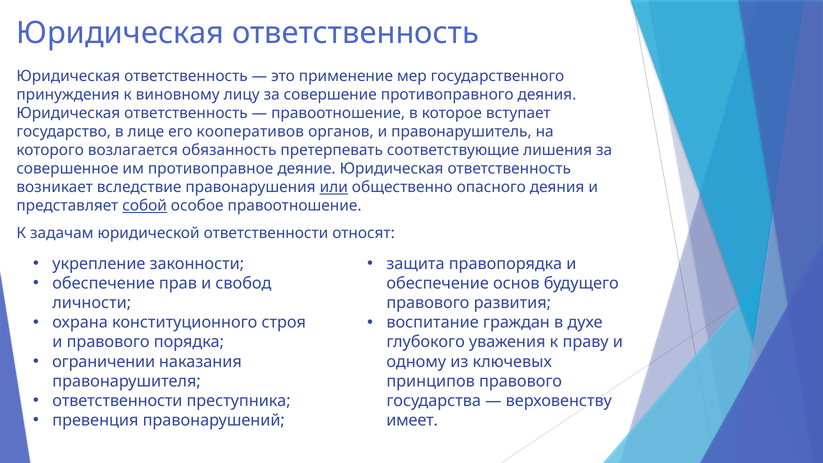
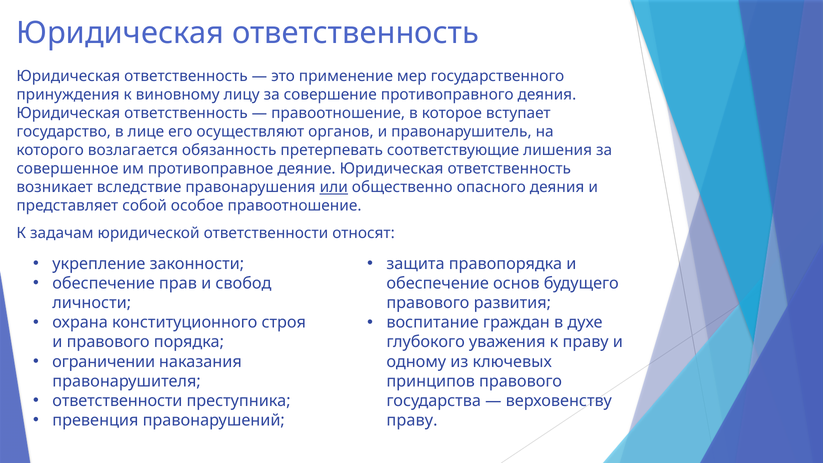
кооперативов: кооперативов -> осуществляют (250, 132)
собой underline: present -> none (145, 206)
имеет: имеет -> праву (412, 420)
